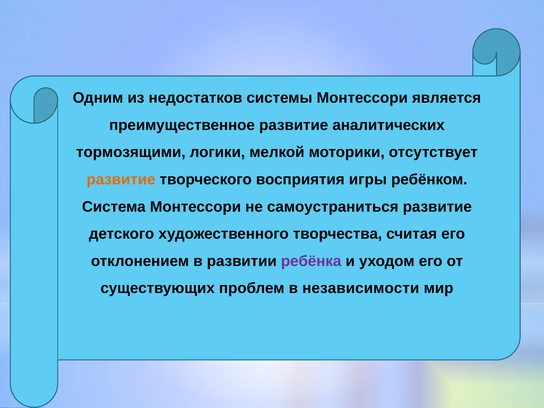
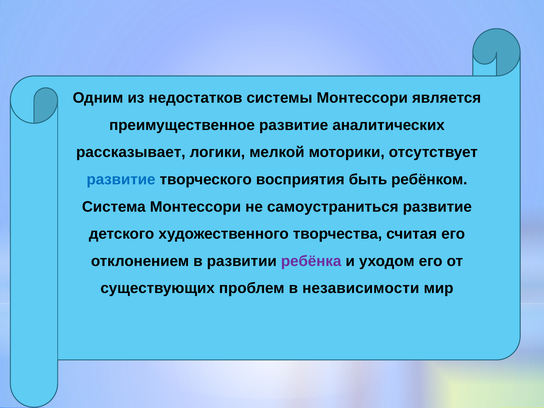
тормозящими: тормозящими -> рассказывает (131, 152)
развитие colour: orange -> blue (121, 179)
игры: игры -> быть (368, 179)
